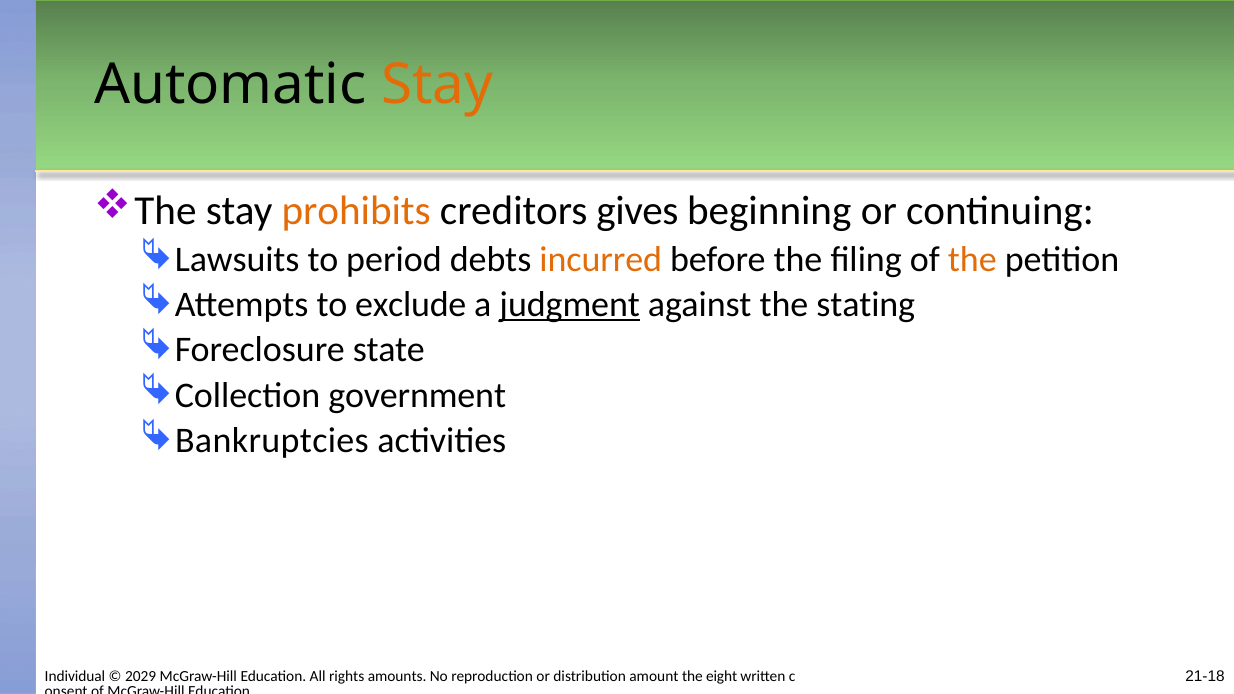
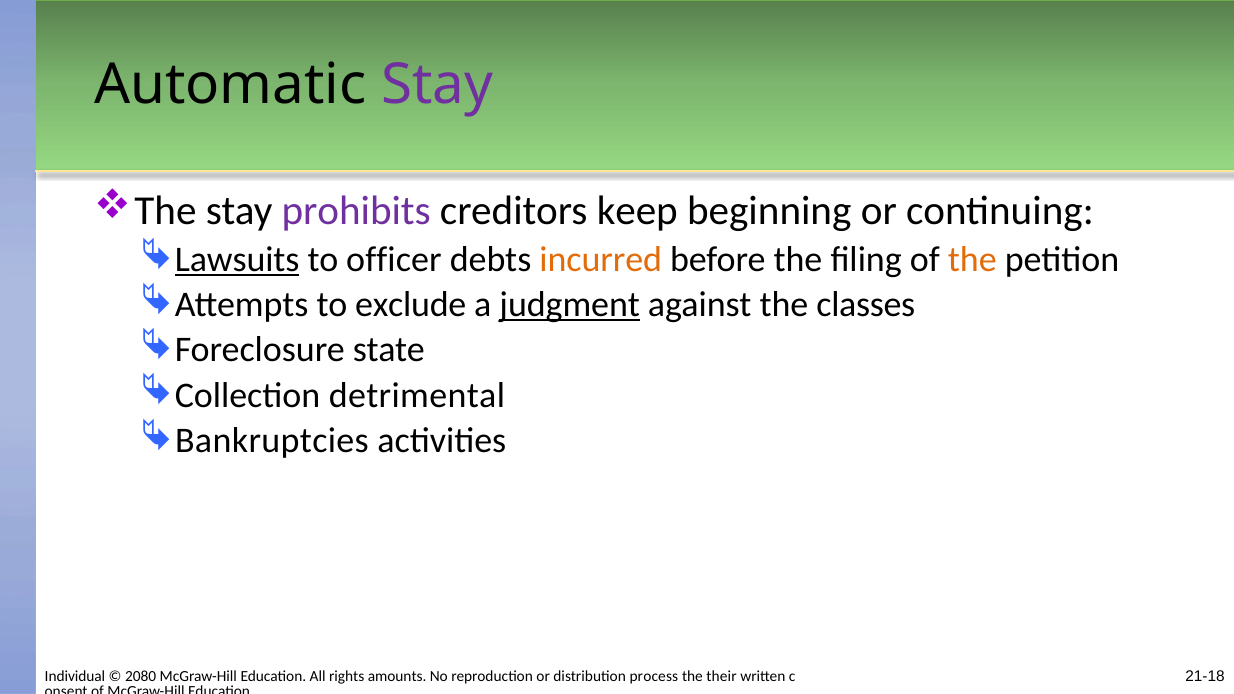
Stay colour: orange -> purple (437, 85)
prohibits colour: orange -> purple (356, 211)
gives: gives -> keep (637, 211)
Lawsuits underline: none -> present (237, 259)
period: period -> officer (394, 259)
stating: stating -> classes (866, 305)
government: government -> detrimental (417, 395)
2029: 2029 -> 2080 (141, 677)
amount: amount -> process (654, 677)
eight: eight -> their (721, 677)
